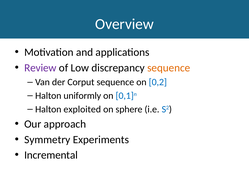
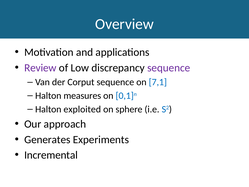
sequence colour: orange -> purple (169, 68)
0,2: 0,2 -> 7,1 (158, 82)
uniformly: uniformly -> measures (82, 96)
Symmetry: Symmetry -> Generates (47, 139)
